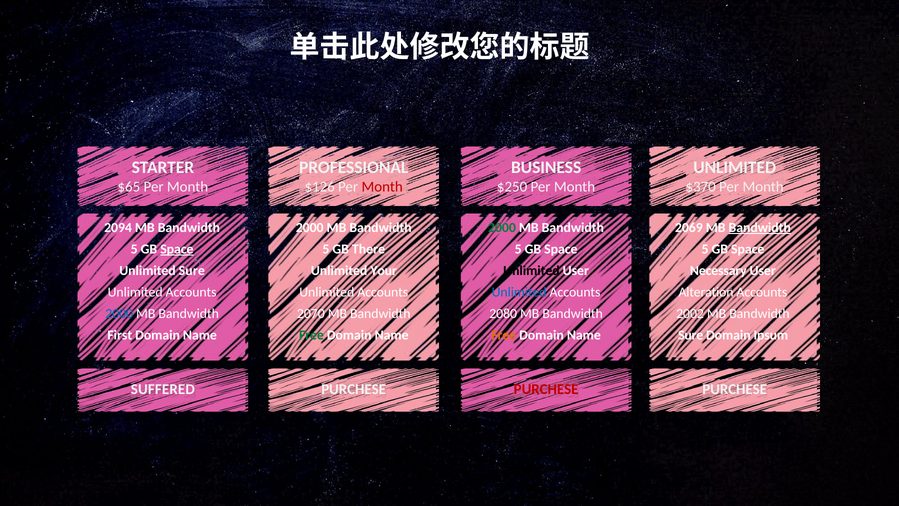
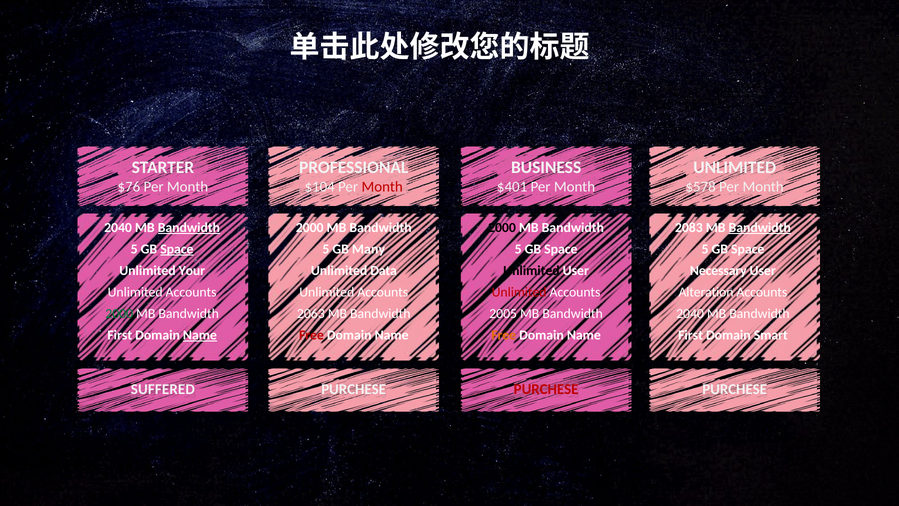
$65: $65 -> $76 (129, 187)
$126: $126 -> $104 (320, 187)
$250: $250 -> $401 (512, 187)
$370: $370 -> $578 (701, 187)
2094: 2094 -> 2040 (118, 227)
Bandwidth underline: none -> present (189, 227)
2000 colour: green -> black (502, 227)
2069: 2069 -> 2083 (689, 227)
There: There -> Many (368, 249)
Unlimited Sure: Sure -> Your (192, 270)
Your: Your -> Data (384, 270)
Unlimited colour: blue -> red (519, 292)
2000 colour: blue -> green (119, 313)
2070: 2070 -> 2063 (311, 313)
2080: 2080 -> 2005 (503, 313)
2002: 2002 -> 2040 (690, 313)
Name underline: none -> present (200, 335)
Free colour: green -> red (311, 335)
Sure: Sure -> First (691, 335)
Ipsum: Ipsum -> Smart (771, 335)
